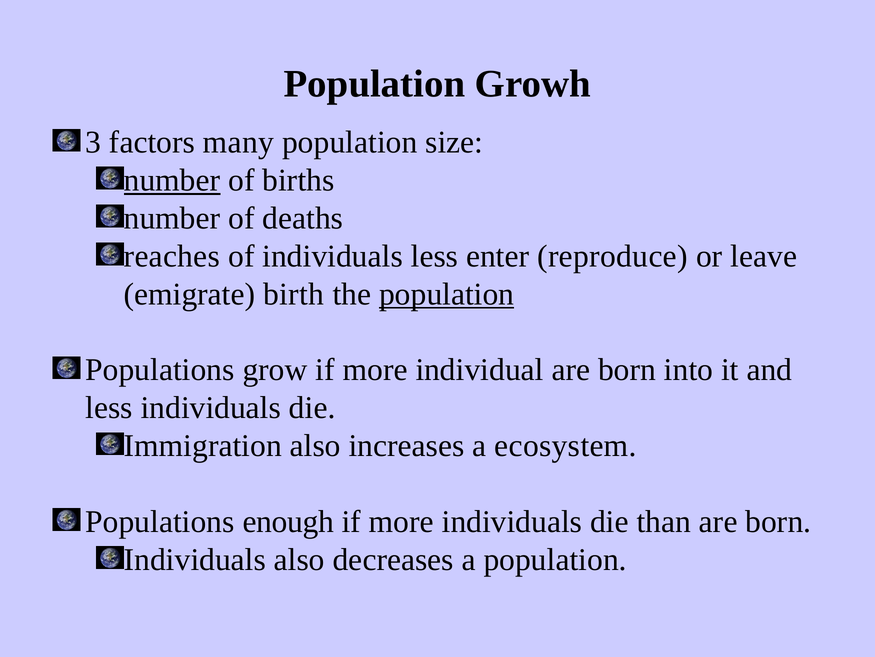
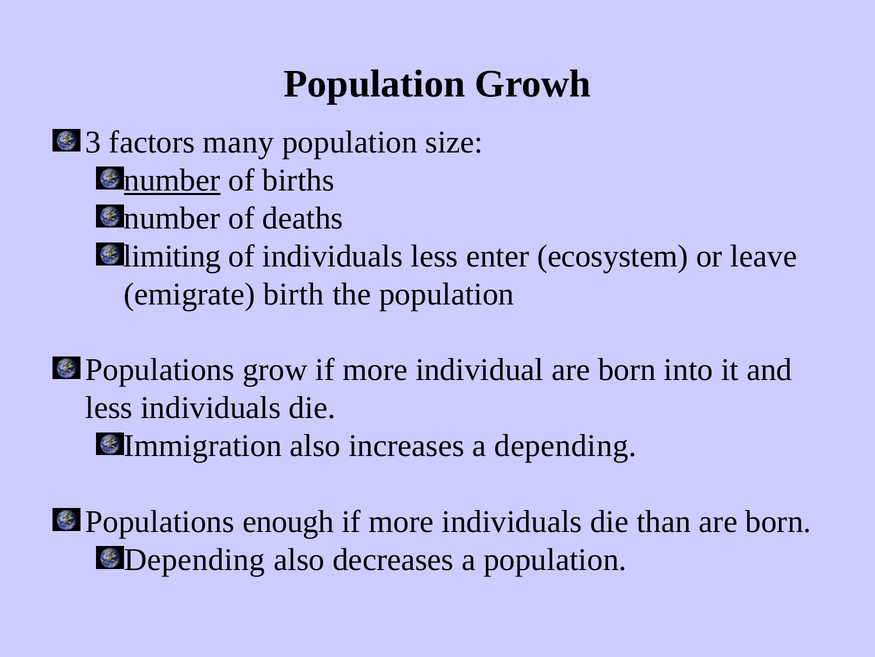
reaches: reaches -> limiting (172, 256)
reproduce: reproduce -> ecosystem (613, 256)
population underline: present -> none (447, 294)
a ecosystem: ecosystem -> depending (566, 445)
Individuals: Individuals -> Depending (195, 559)
